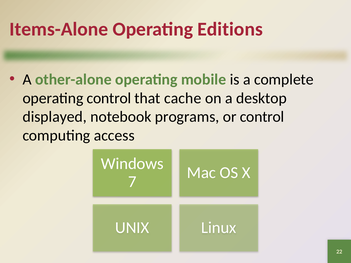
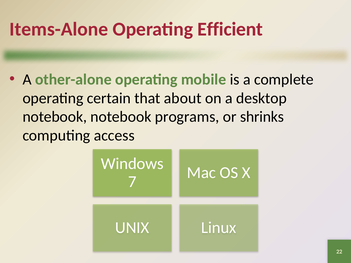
Editions: Editions -> Efficient (230, 29)
operating control: control -> certain (109, 98)
cache: cache -> about (183, 98)
displayed: displayed -> notebook (55, 117)
or control: control -> shrinks (262, 117)
